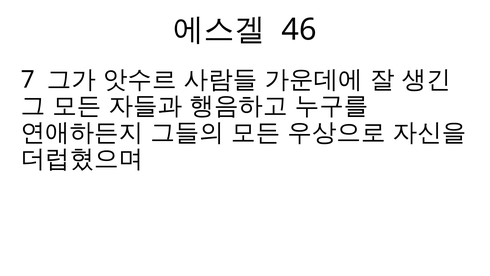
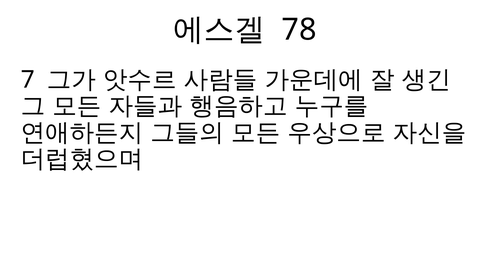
46: 46 -> 78 (299, 30)
